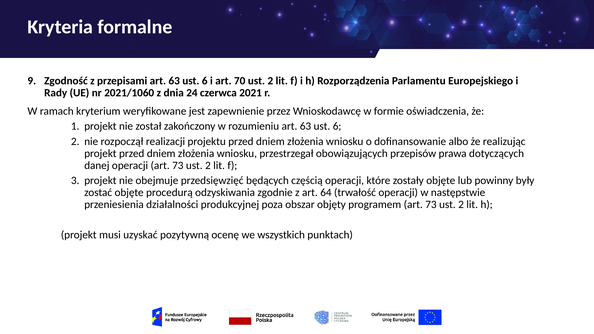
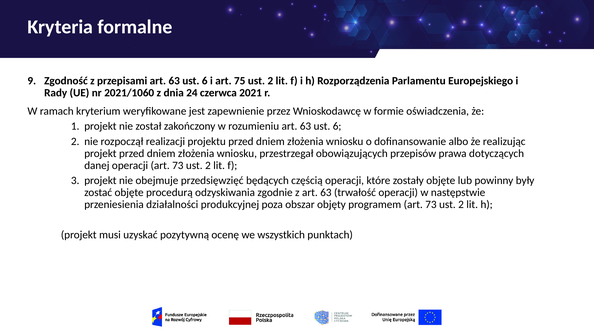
70: 70 -> 75 (240, 81)
z art 64: 64 -> 63 (326, 193)
